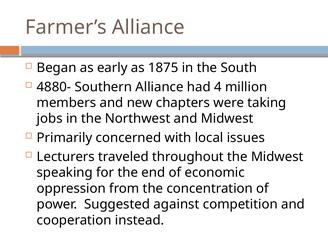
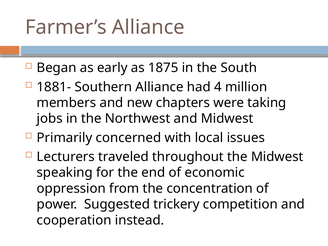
4880-: 4880- -> 1881- (54, 87)
against: against -> trickery (176, 204)
